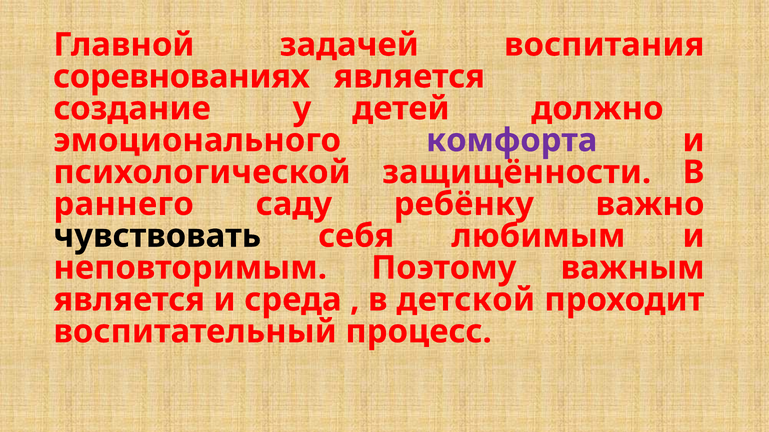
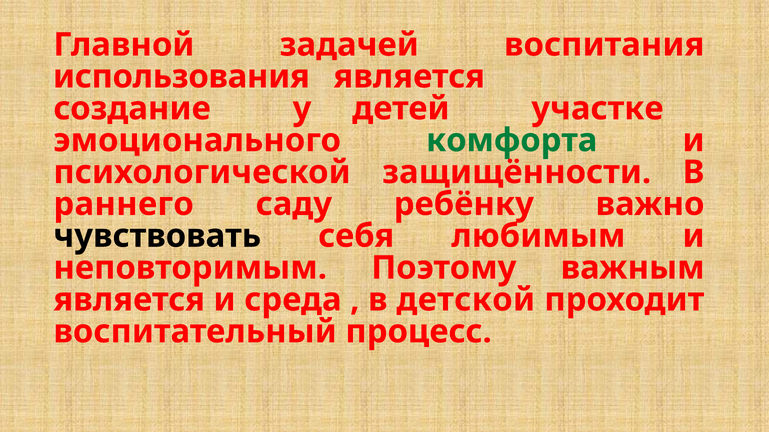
соревнованиях: соревнованиях -> использования (181, 77)
должно: должно -> участке (597, 109)
комфорта colour: purple -> green (512, 141)
